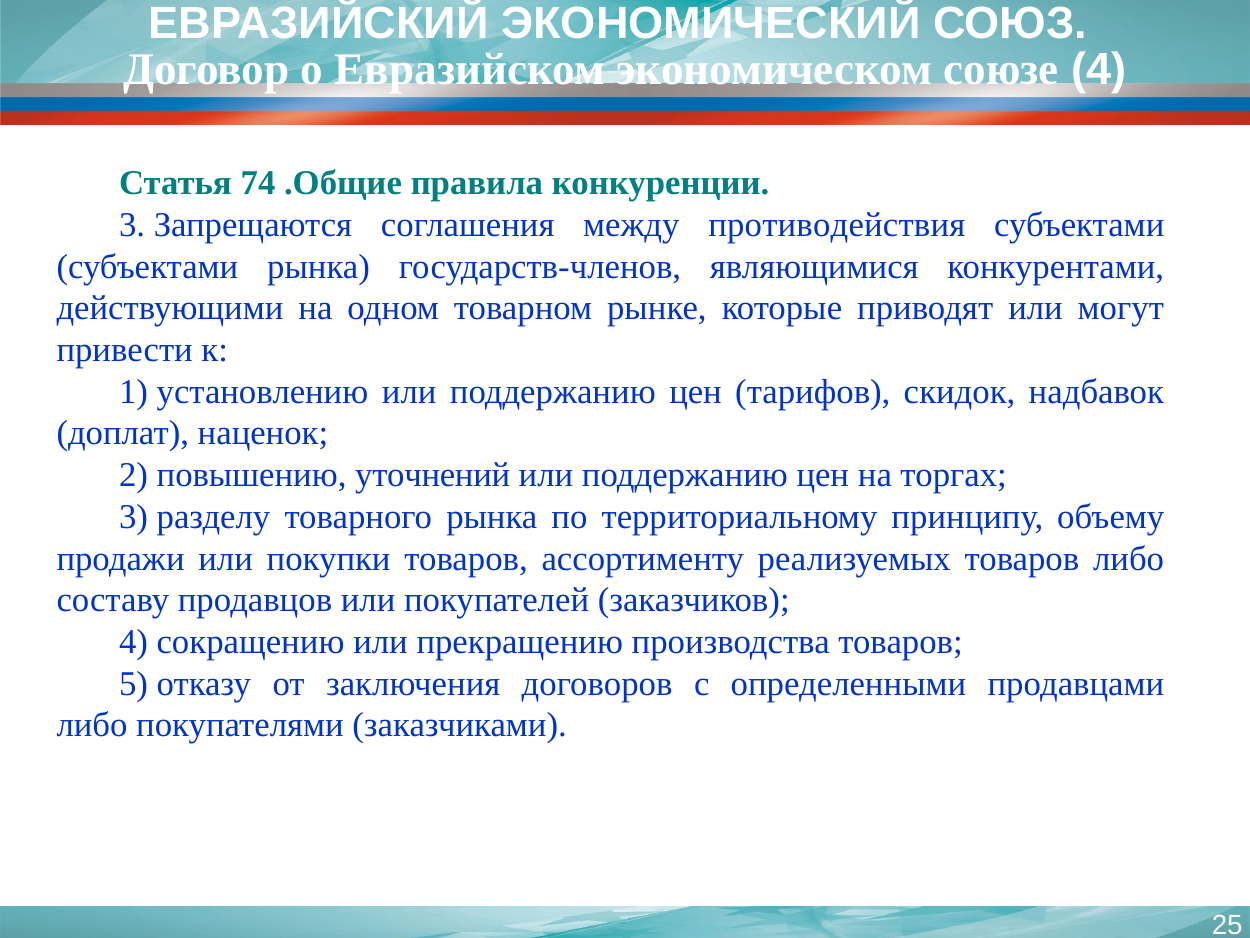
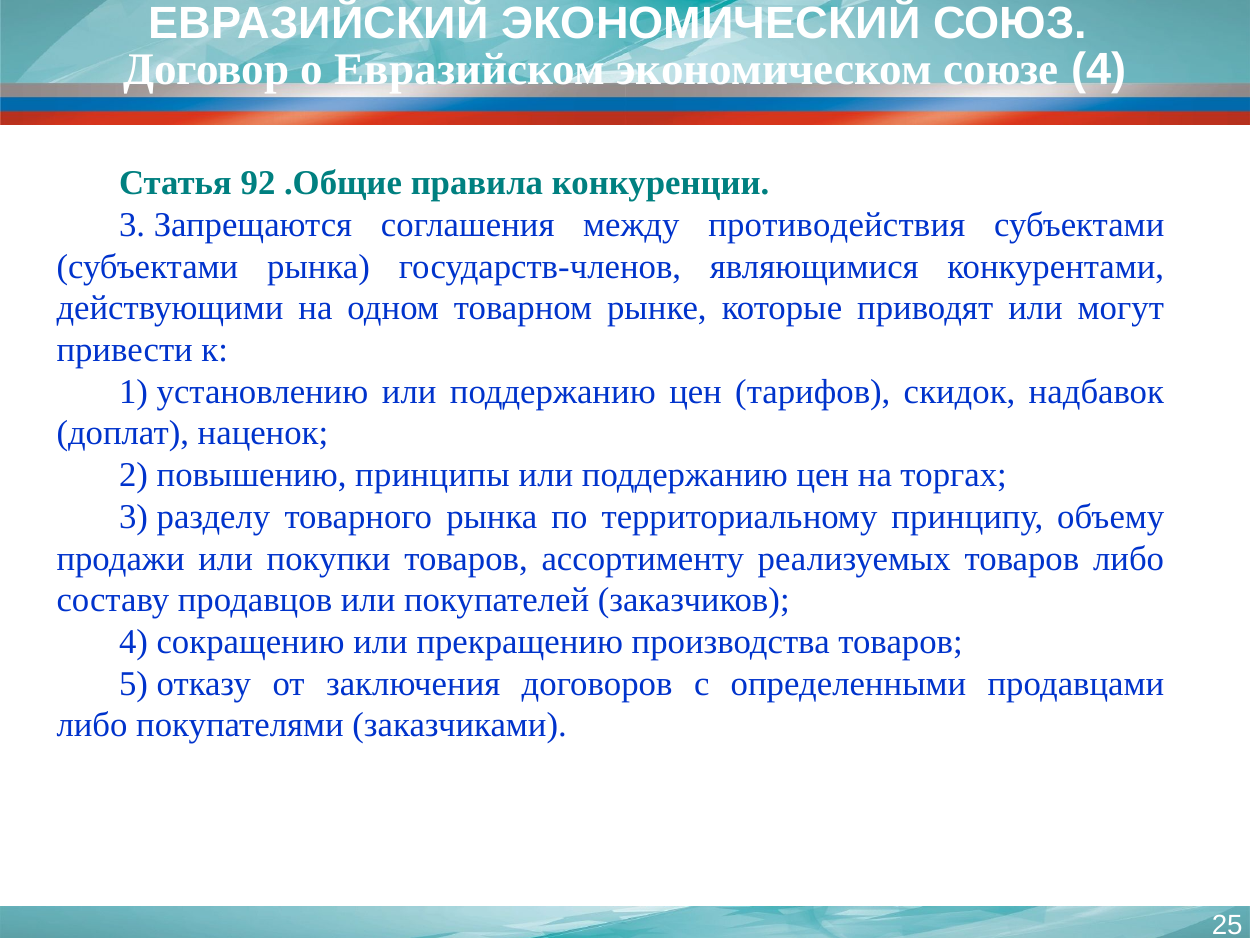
74: 74 -> 92 (258, 183)
уточнений: уточнений -> принципы (432, 475)
